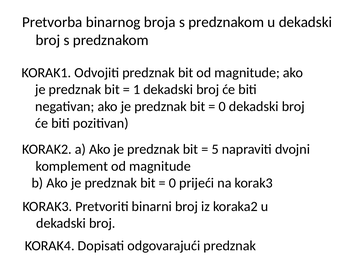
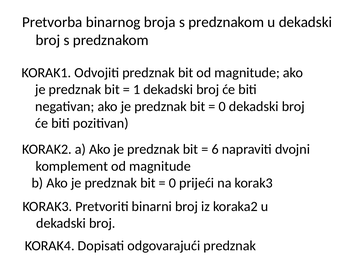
5: 5 -> 6 (215, 150)
